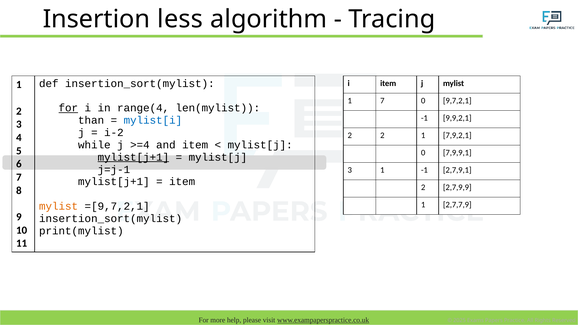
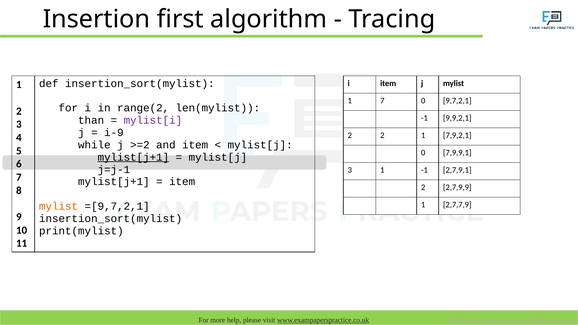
less: less -> first (180, 19)
for underline: present -> none (68, 108)
range(4: range(4 -> range(2 (143, 108)
mylist[i colour: blue -> purple (153, 120)
i-2: i-2 -> i-9 (114, 133)
>=4: >=4 -> >=2 (140, 145)
